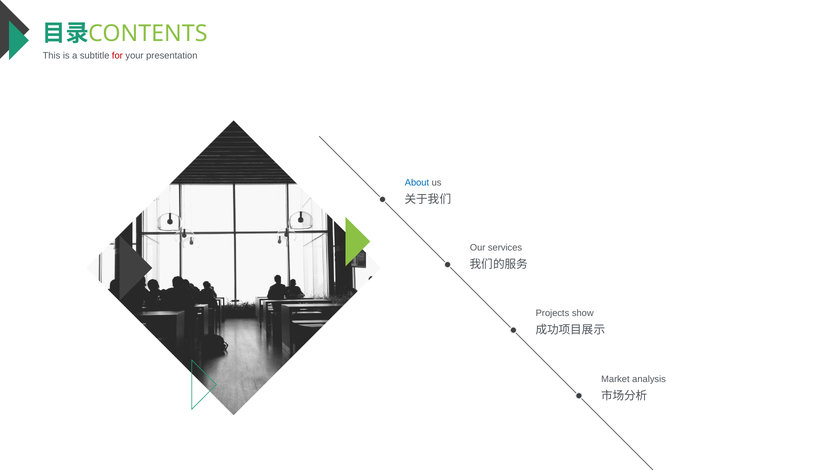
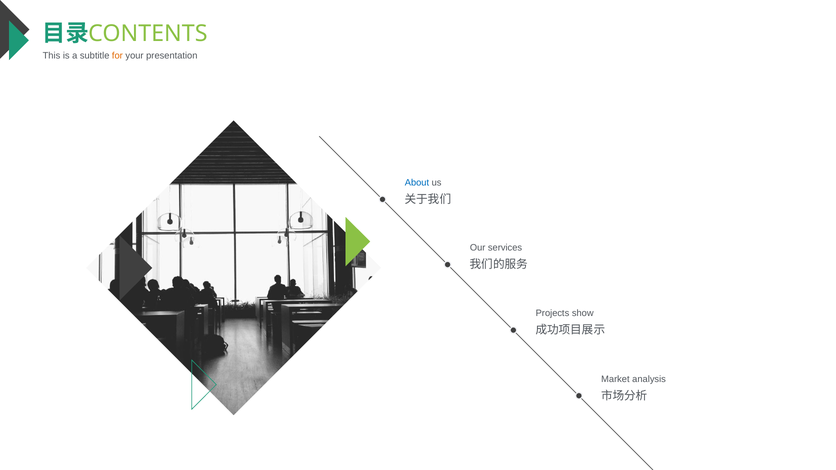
for colour: red -> orange (117, 56)
